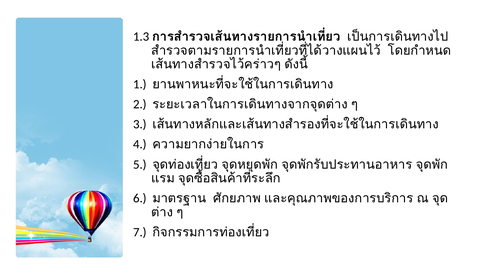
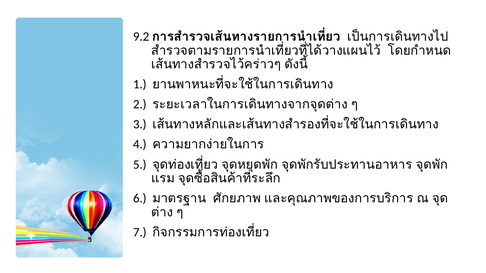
1.3: 1.3 -> 9.2 (141, 37)
